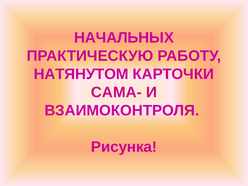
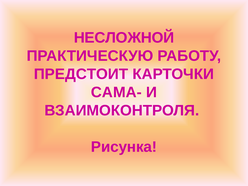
НАЧАЛЬНЫХ: НАЧАЛЬНЫХ -> НЕСЛОЖНОЙ (124, 38)
НАТЯНУТОМ: НАТЯНУТОМ -> ПРЕДСТОИТ (81, 74)
